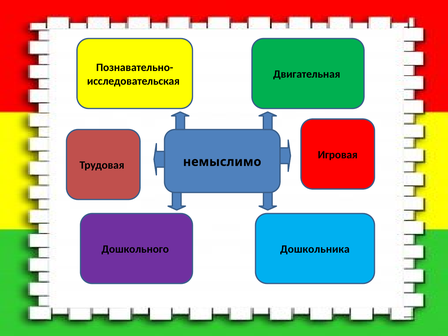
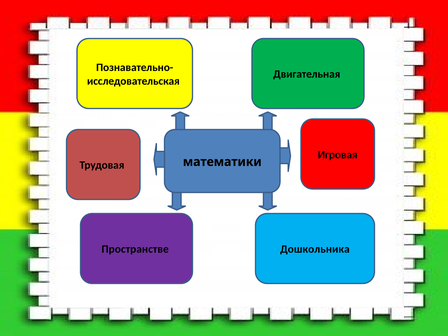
немыслимо: немыслимо -> математики (222, 162)
Дошкольного: Дошкольного -> Пространстве (135, 249)
